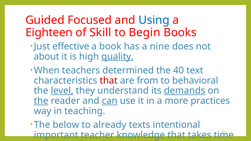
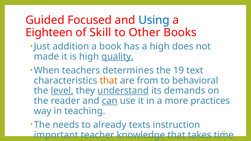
Begin: Begin -> Other (145, 33)
effective: effective -> addition (71, 46)
a nine: nine -> high (160, 46)
about: about -> made (46, 57)
determined: determined -> determines (128, 70)
40: 40 -> 19 (179, 70)
that colour: red -> orange (109, 81)
understand underline: none -> present (123, 91)
demands underline: present -> none (185, 91)
the underline: present -> none (41, 101)
below: below -> needs (66, 125)
intentional: intentional -> instruction (176, 125)
